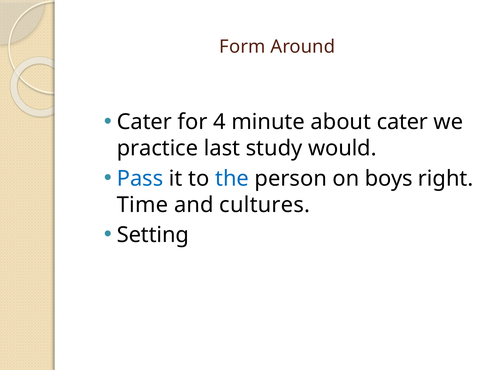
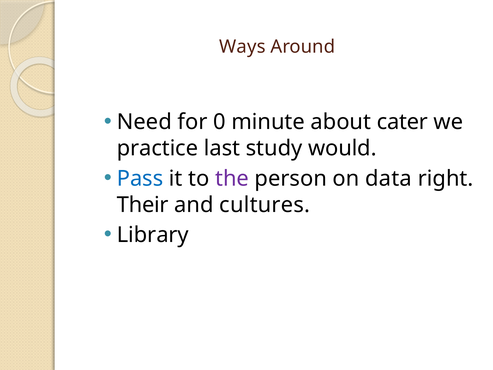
Form: Form -> Ways (242, 47)
Cater: Cater -> Need (144, 122)
4: 4 -> 0 (219, 122)
the colour: blue -> purple (232, 178)
boys: boys -> data (389, 178)
Time: Time -> Their (143, 205)
Setting: Setting -> Library (153, 235)
